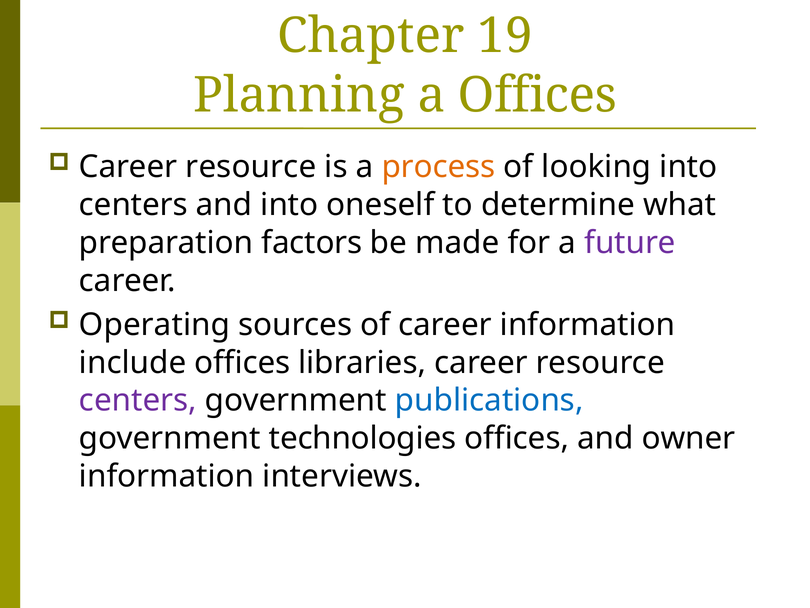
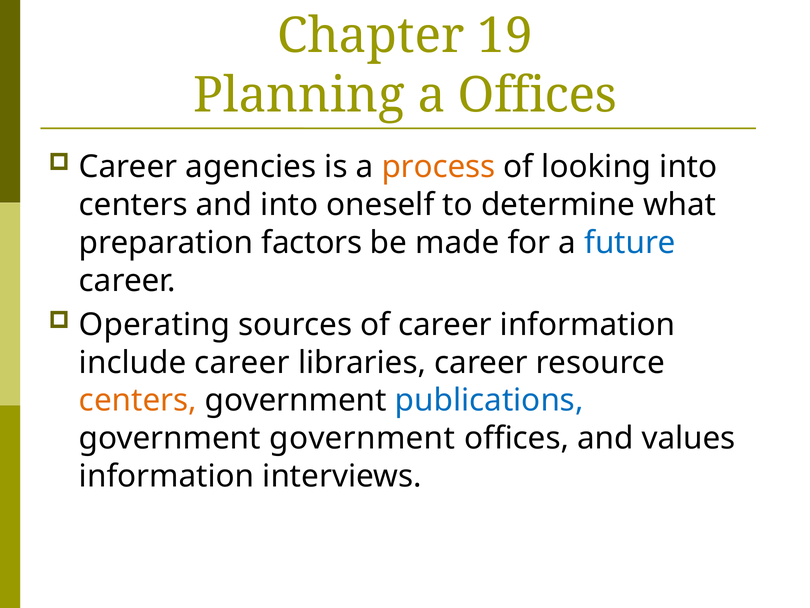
resource: resource -> agencies (251, 167)
future colour: purple -> blue (630, 243)
include offices: offices -> career (242, 362)
centers colour: purple -> orange (138, 400)
government technologies: technologies -> government (362, 438)
owner: owner -> values (689, 438)
